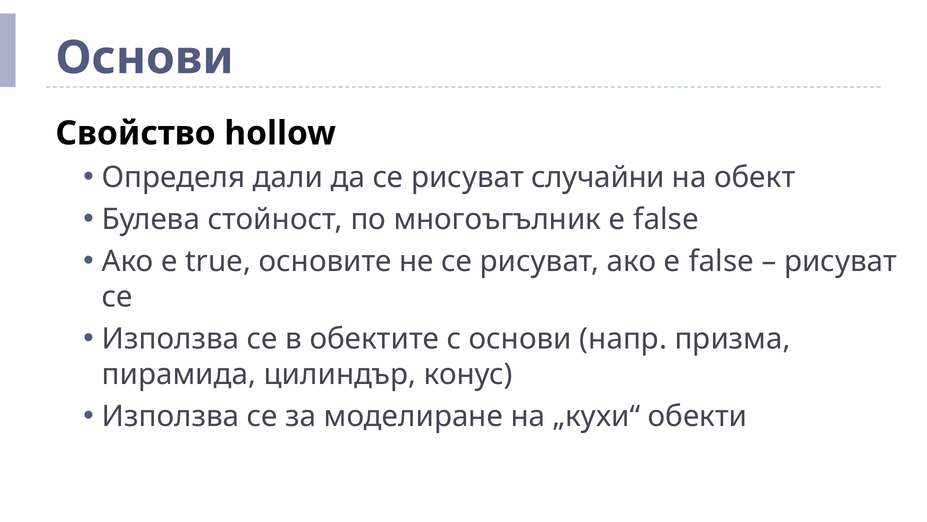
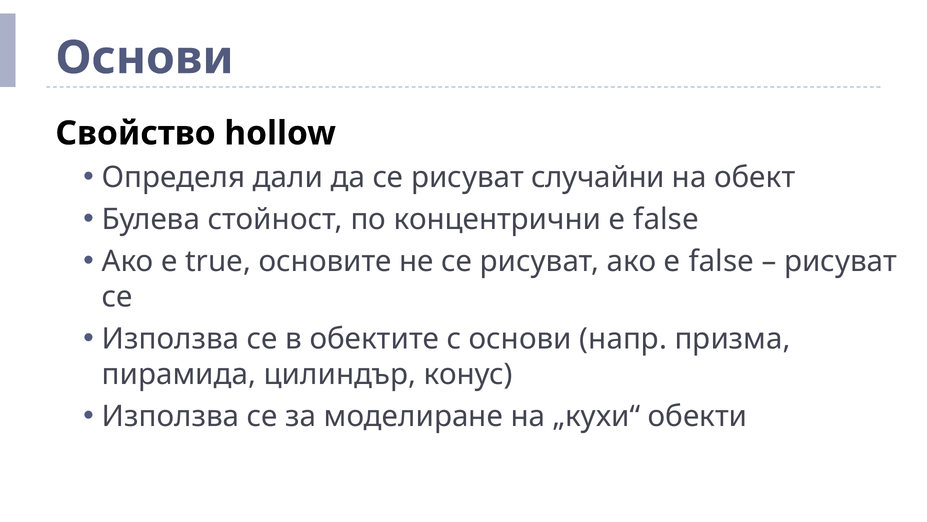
многоъгълник: многоъгълник -> концентрични (497, 219)
